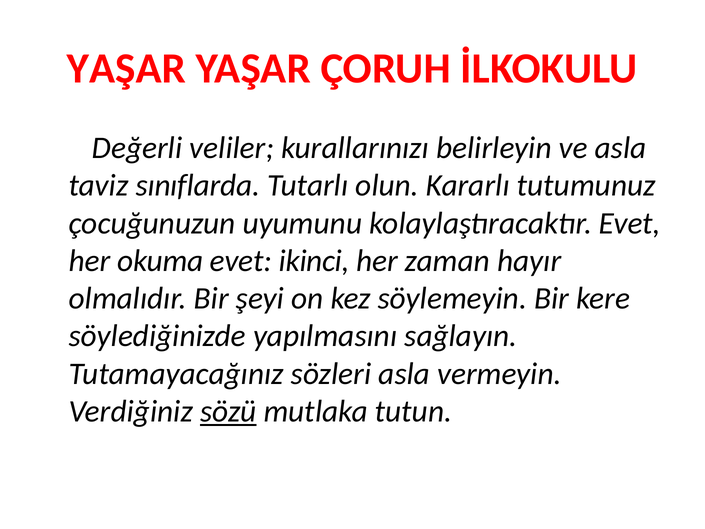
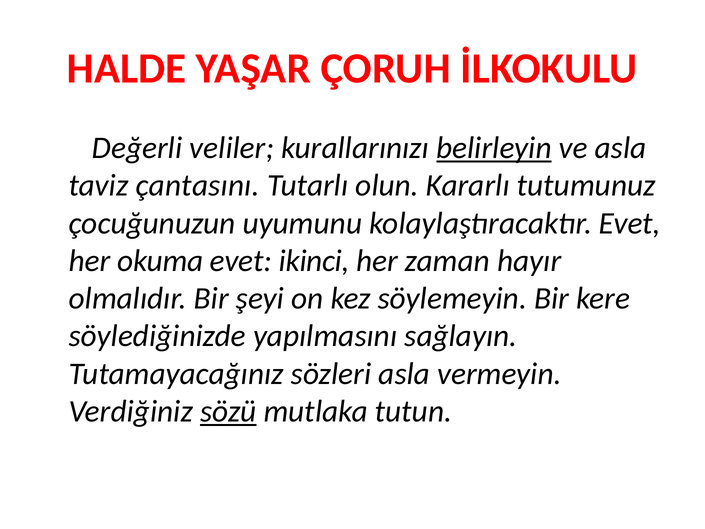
YAŞAR: YAŞAR -> HALDE (127, 68)
belirleyin underline: none -> present (494, 148)
sınıflarda: sınıflarda -> çantasını (198, 186)
